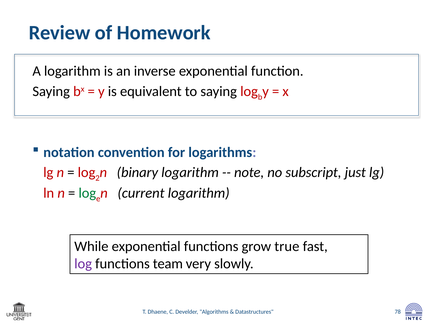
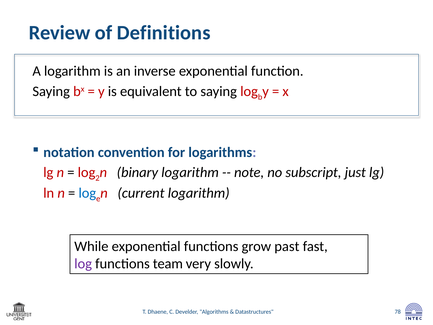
Homework: Homework -> Definitions (164, 33)
log colour: green -> blue (87, 193)
true: true -> past (287, 246)
